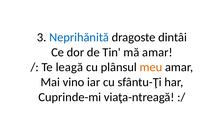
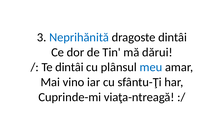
mă amar: amar -> dărui (157, 52)
Te leagă: leagă -> dintâi (69, 67)
meu colour: orange -> blue (151, 67)
